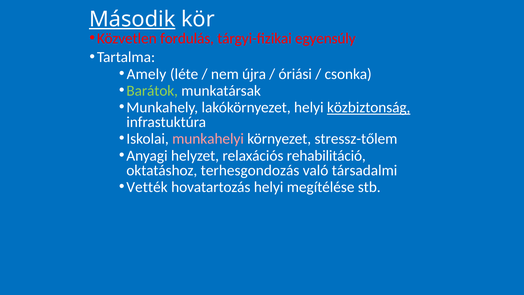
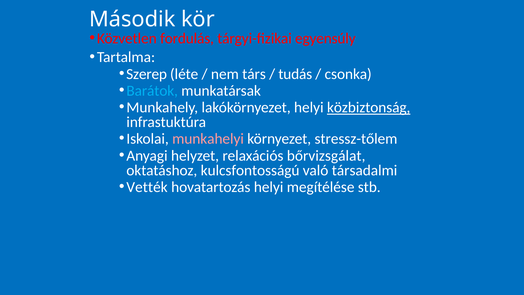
Második underline: present -> none (132, 19)
Amely: Amely -> Szerep (147, 74)
újra: újra -> társ (254, 74)
óriási: óriási -> tudás (295, 74)
Barátok colour: light green -> light blue (152, 91)
rehabilitáció: rehabilitáció -> bőrvizsgálat (326, 156)
terhesgondozás: terhesgondozás -> kulcsfontosságú (250, 170)
